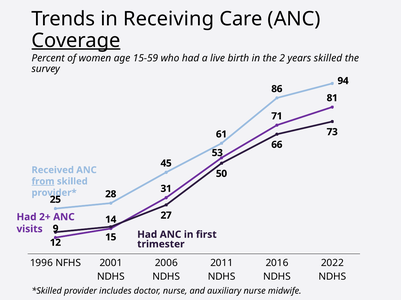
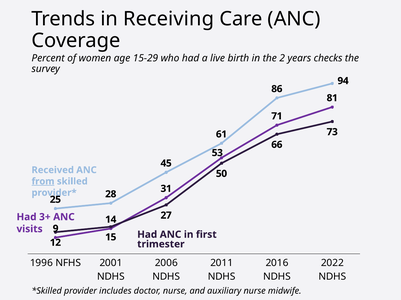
Coverage underline: present -> none (76, 41)
15-59: 15-59 -> 15-29 (145, 58)
years skilled: skilled -> checks (328, 58)
2+: 2+ -> 3+ (45, 217)
